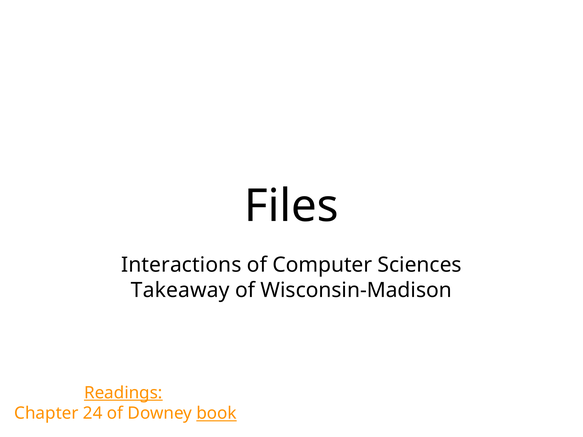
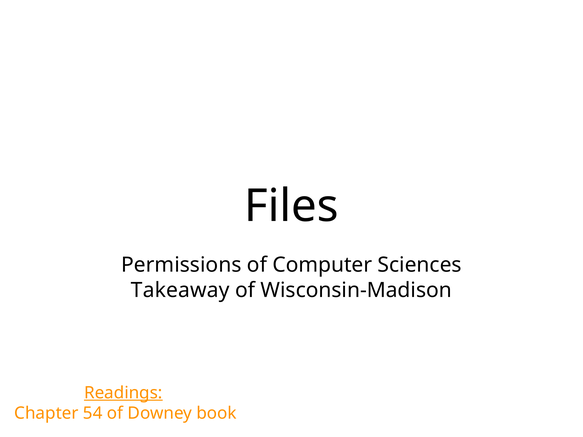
Interactions: Interactions -> Permissions (181, 265)
24: 24 -> 54 (93, 414)
book underline: present -> none (217, 414)
